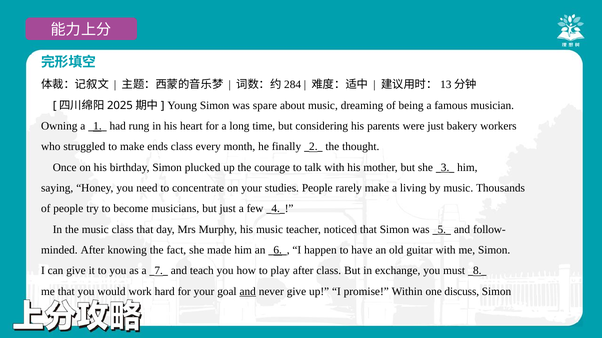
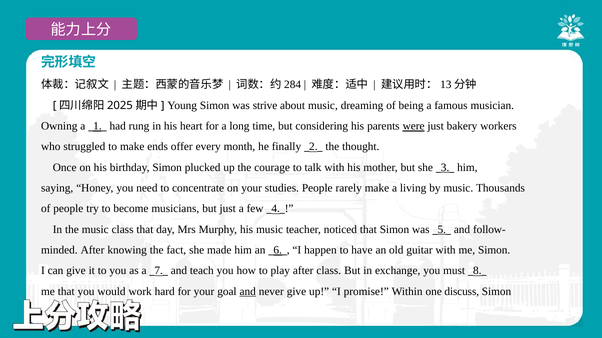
spare: spare -> strive (265, 106)
were underline: none -> present (414, 126)
ends class: class -> offer (182, 147)
